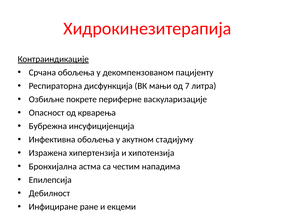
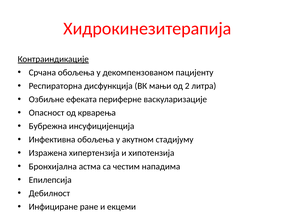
7: 7 -> 2 (187, 86)
покрете: покрете -> ефеката (82, 99)
